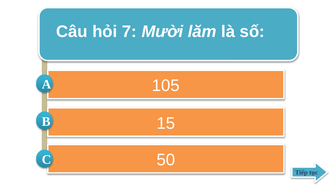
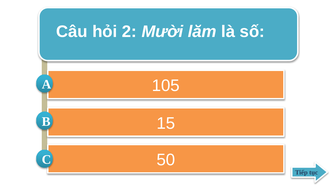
7: 7 -> 2 (129, 32)
